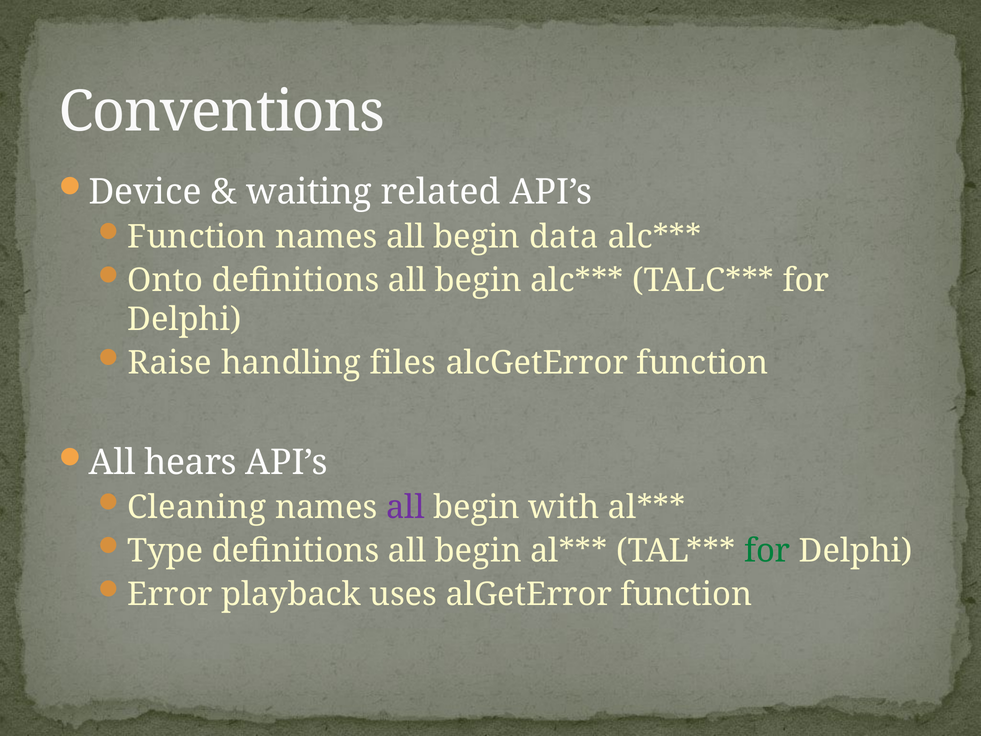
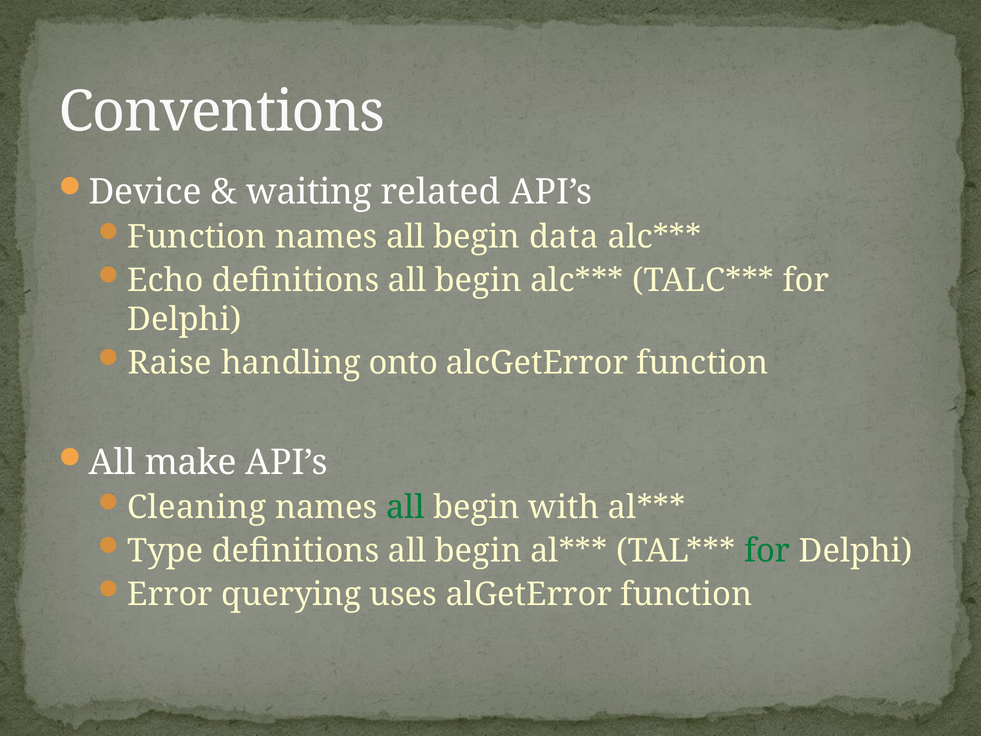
Onto: Onto -> Echo (165, 280)
files: files -> onto (403, 363)
hears: hears -> make (191, 463)
all colour: purple -> green (405, 507)
playback: playback -> querying (291, 594)
